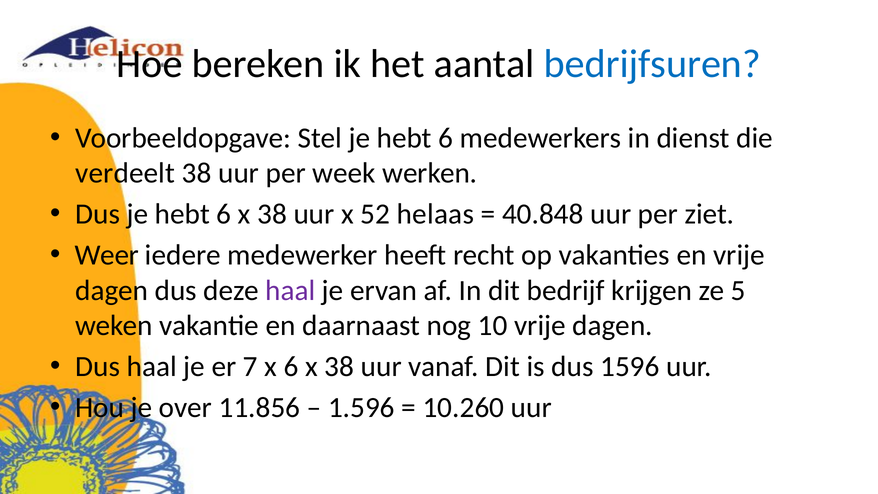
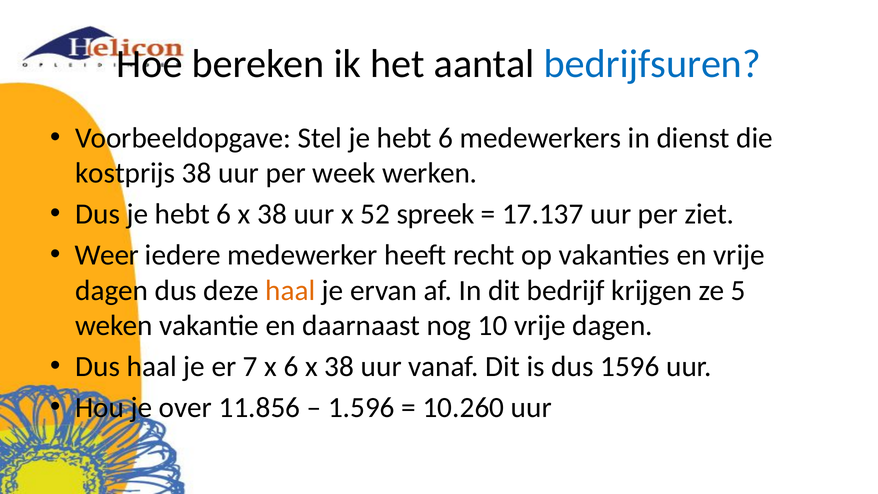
verdeelt: verdeelt -> kostprijs (125, 173)
helaas: helaas -> spreek (436, 214)
40.848: 40.848 -> 17.137 (543, 214)
haal colour: purple -> orange (290, 290)
